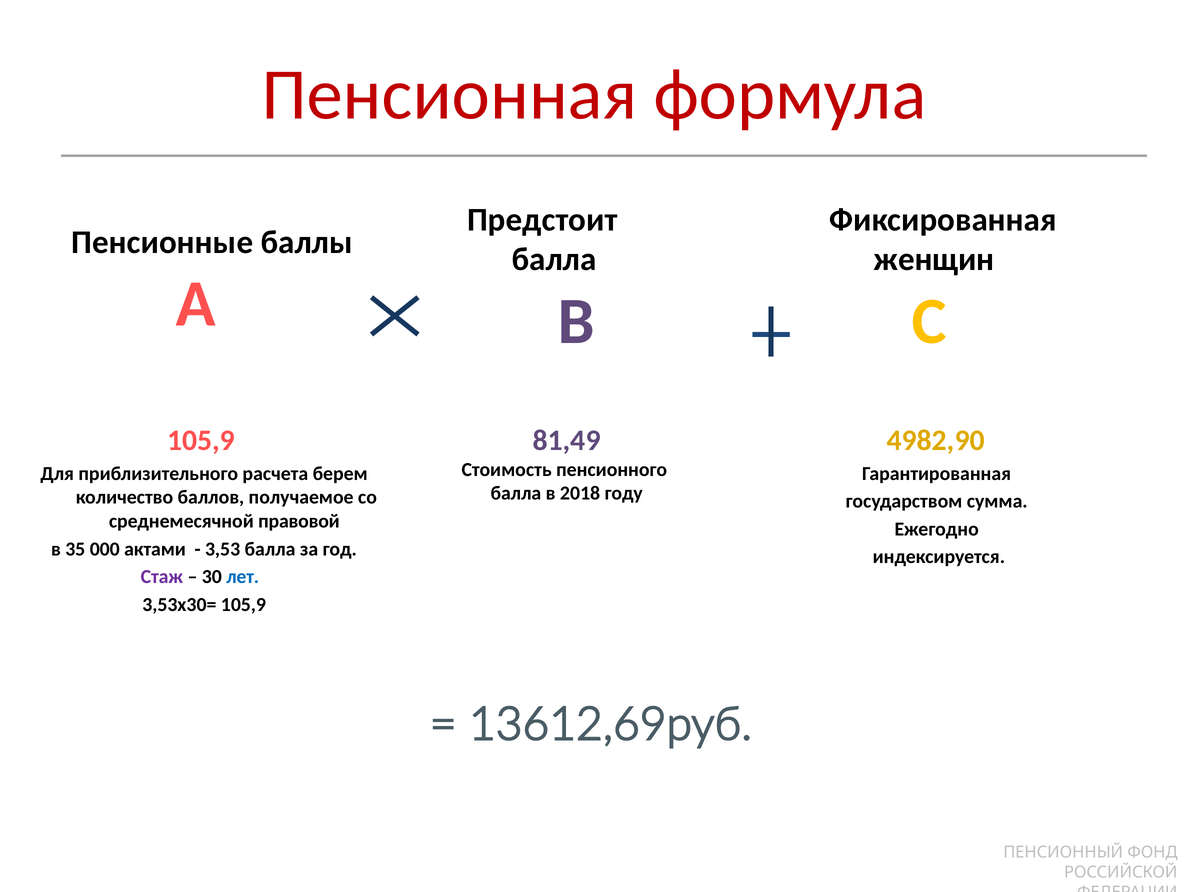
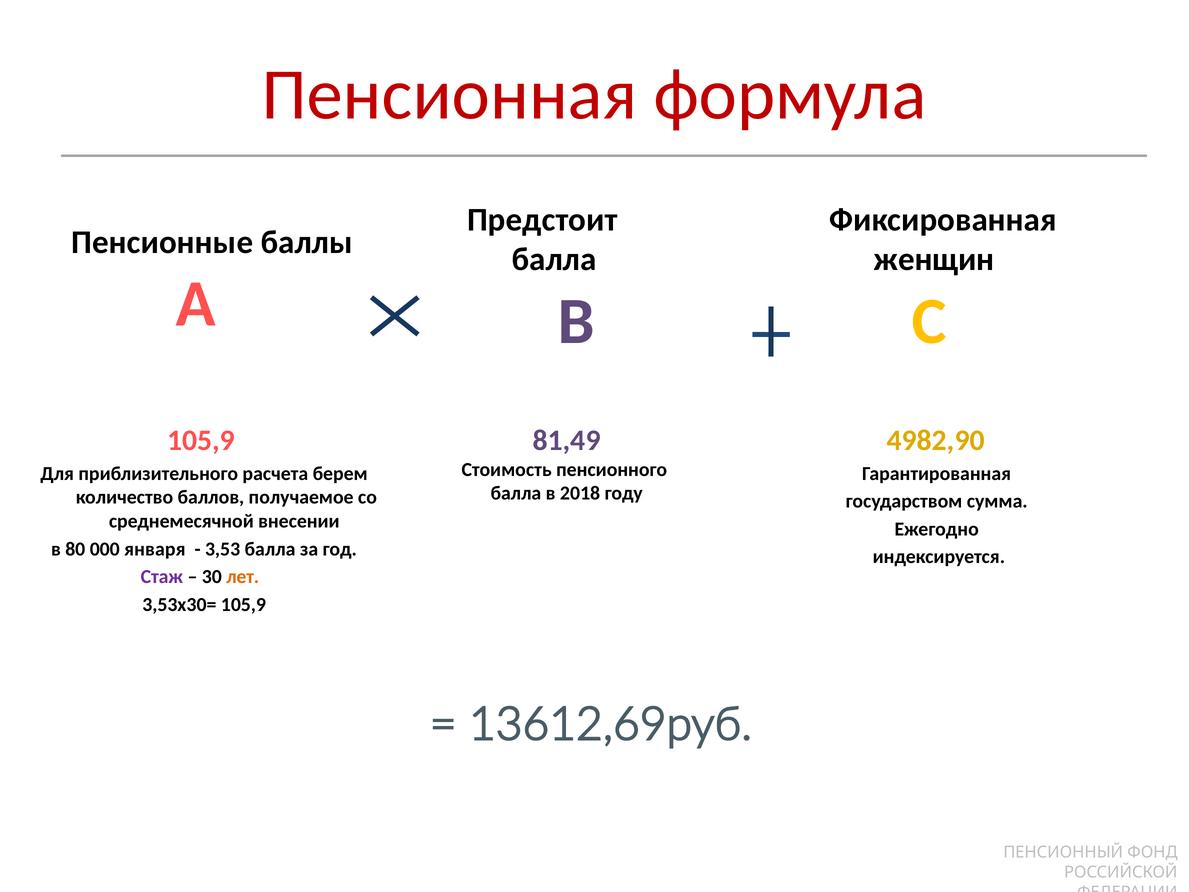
правовой: правовой -> внесении (299, 521)
35: 35 -> 80 (75, 549)
актами: актами -> января (155, 549)
лет colour: blue -> orange (243, 577)
